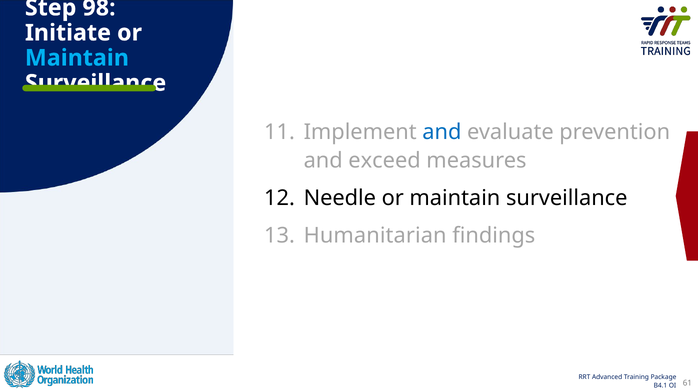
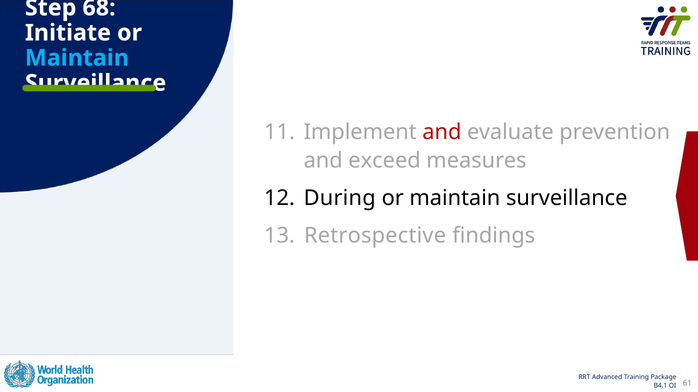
98: 98 -> 68 (99, 8)
and colour: blue -> red (442, 132)
Needle: Needle -> During (340, 198)
Humanitarian: Humanitarian -> Retrospective (375, 236)
